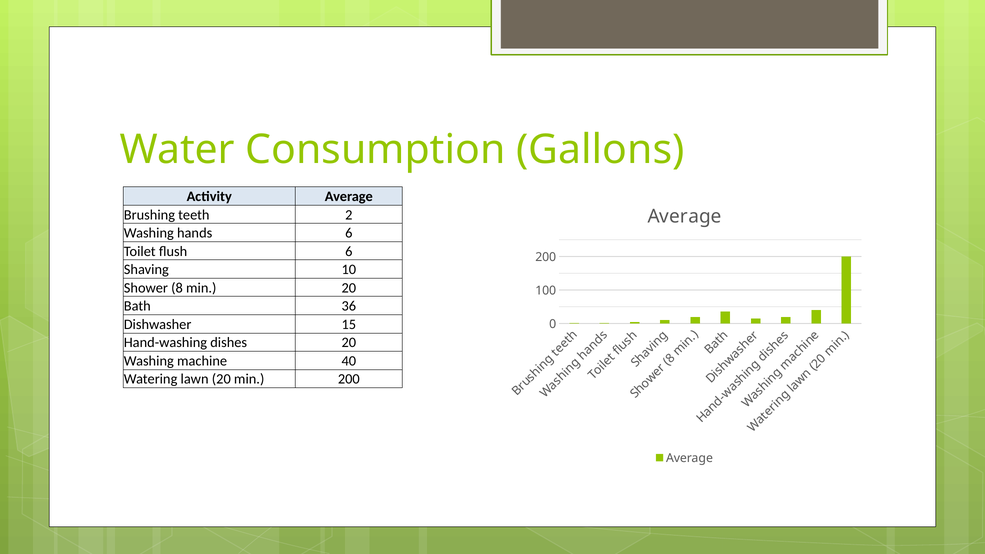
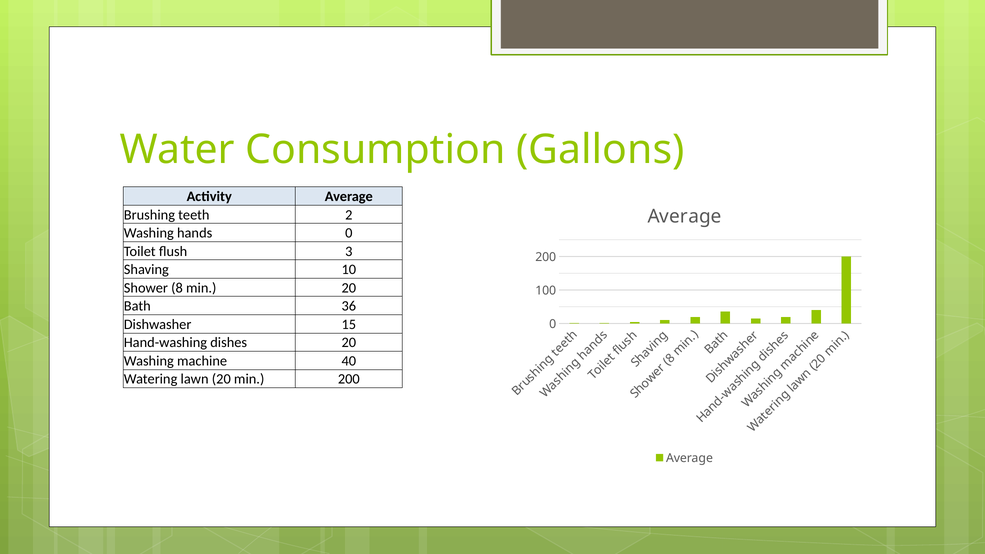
hands 6: 6 -> 0 (349, 233)
flush 6: 6 -> 3 (349, 251)
